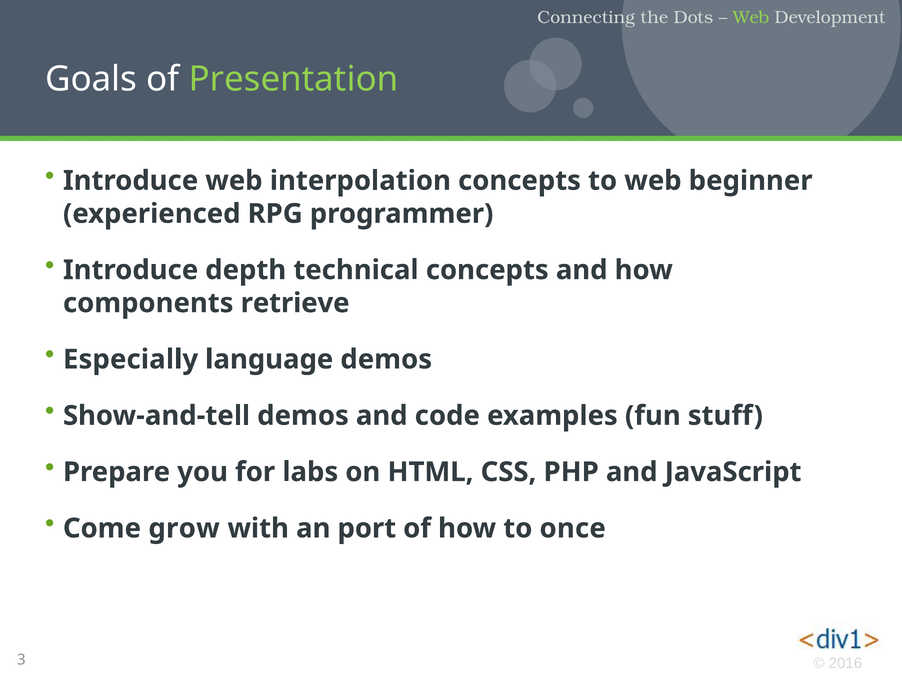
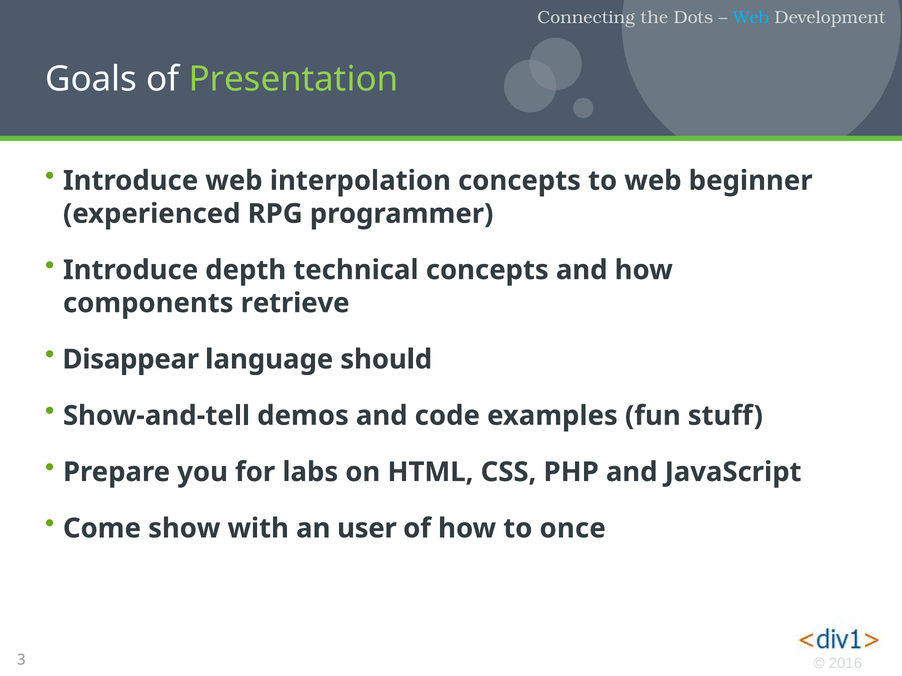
Web colour: light green -> light blue (751, 17)
Especially: Especially -> Disappear (131, 360)
language demos: demos -> should (386, 360)
grow: grow -> show (184, 529)
port: port -> user (367, 529)
